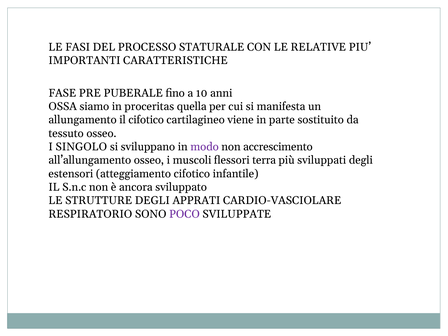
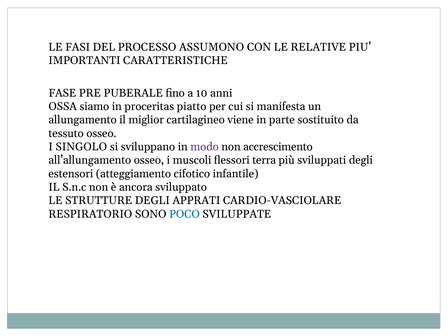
STATURALE: STATURALE -> ASSUMONO (212, 47)
quella: quella -> piatto (192, 106)
il cifotico: cifotico -> miglior (146, 120)
POCO colour: purple -> blue (184, 214)
